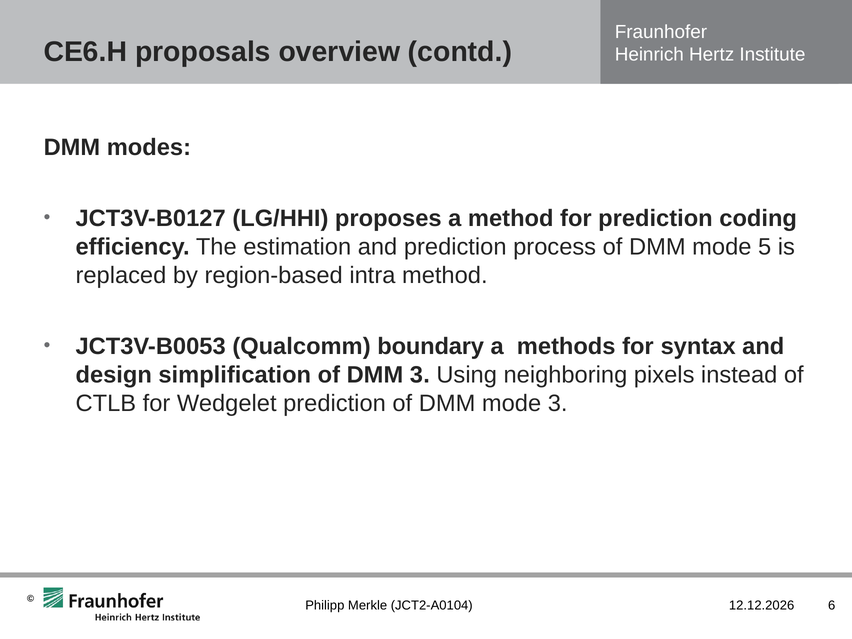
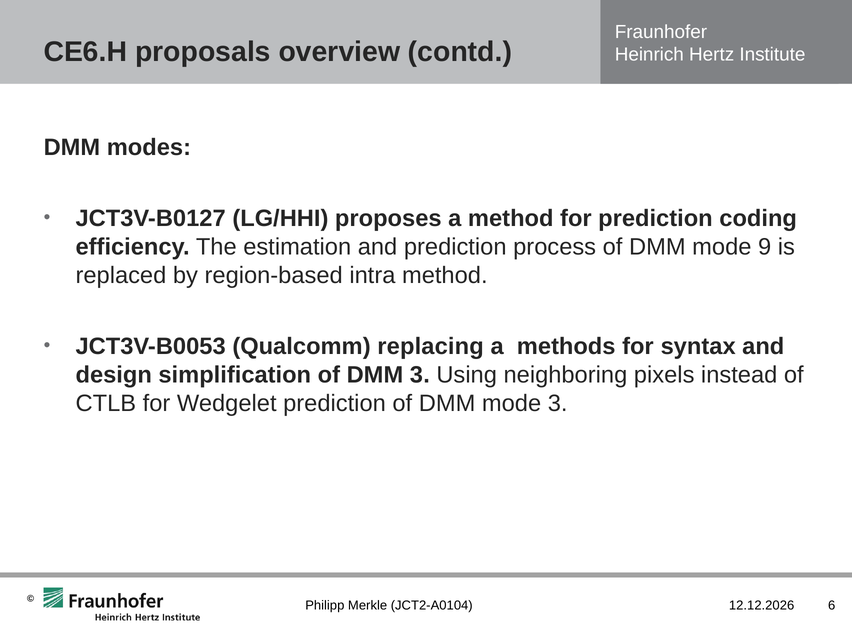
5: 5 -> 9 (765, 247)
boundary: boundary -> replacing (431, 346)
